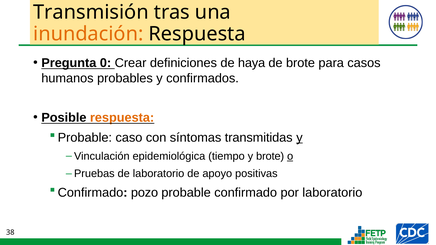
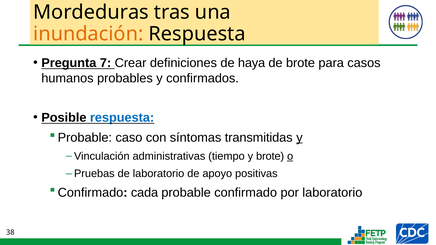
Transmisión: Transmisión -> Mordeduras (91, 12)
0: 0 -> 7 (106, 63)
respuesta colour: orange -> blue (122, 118)
epidemiológica: epidemiológica -> administrativas (169, 156)
pozo: pozo -> cada (145, 193)
